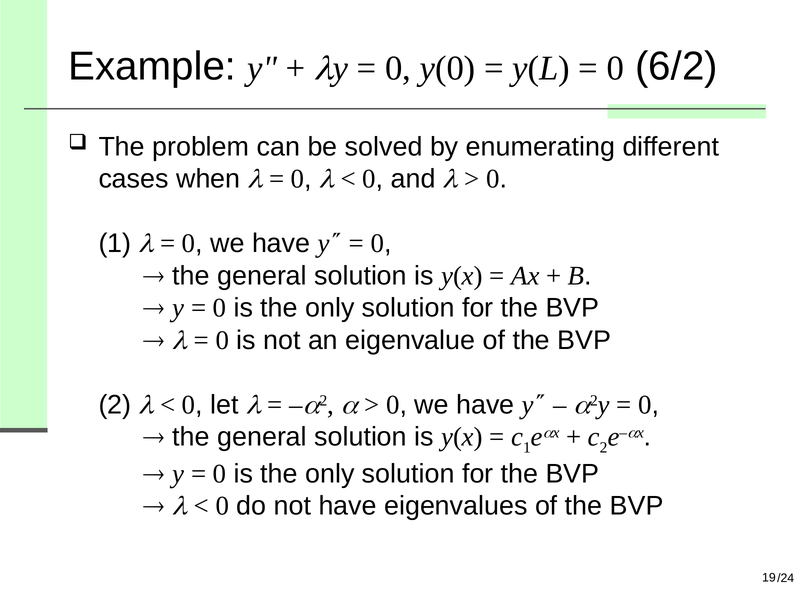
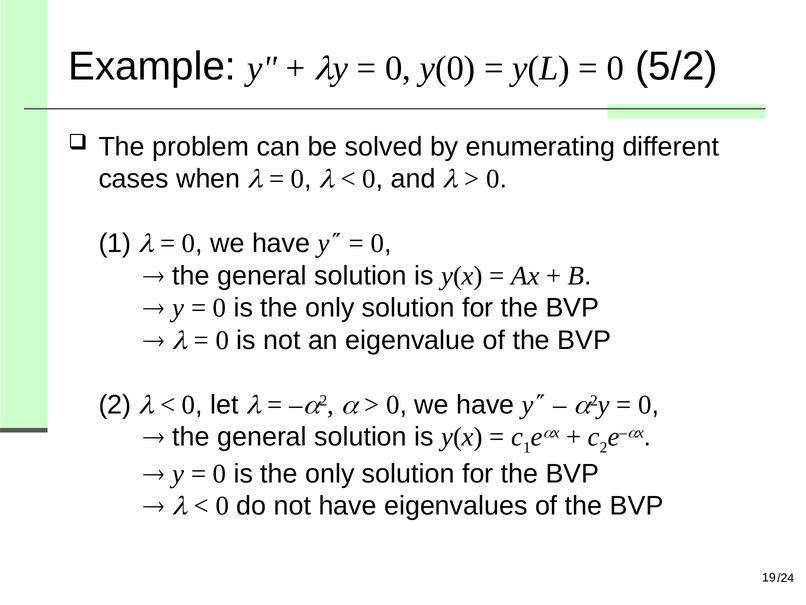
6/2: 6/2 -> 5/2 (676, 66)
